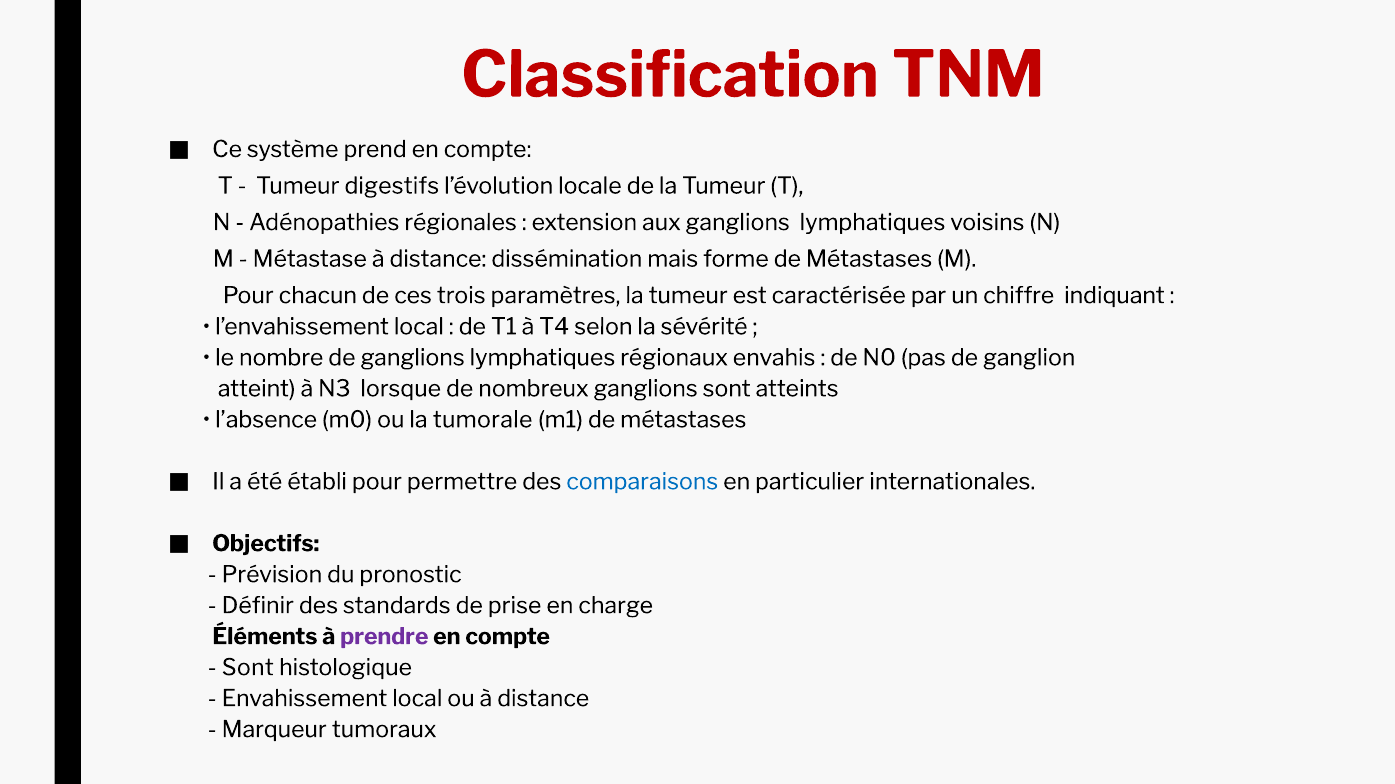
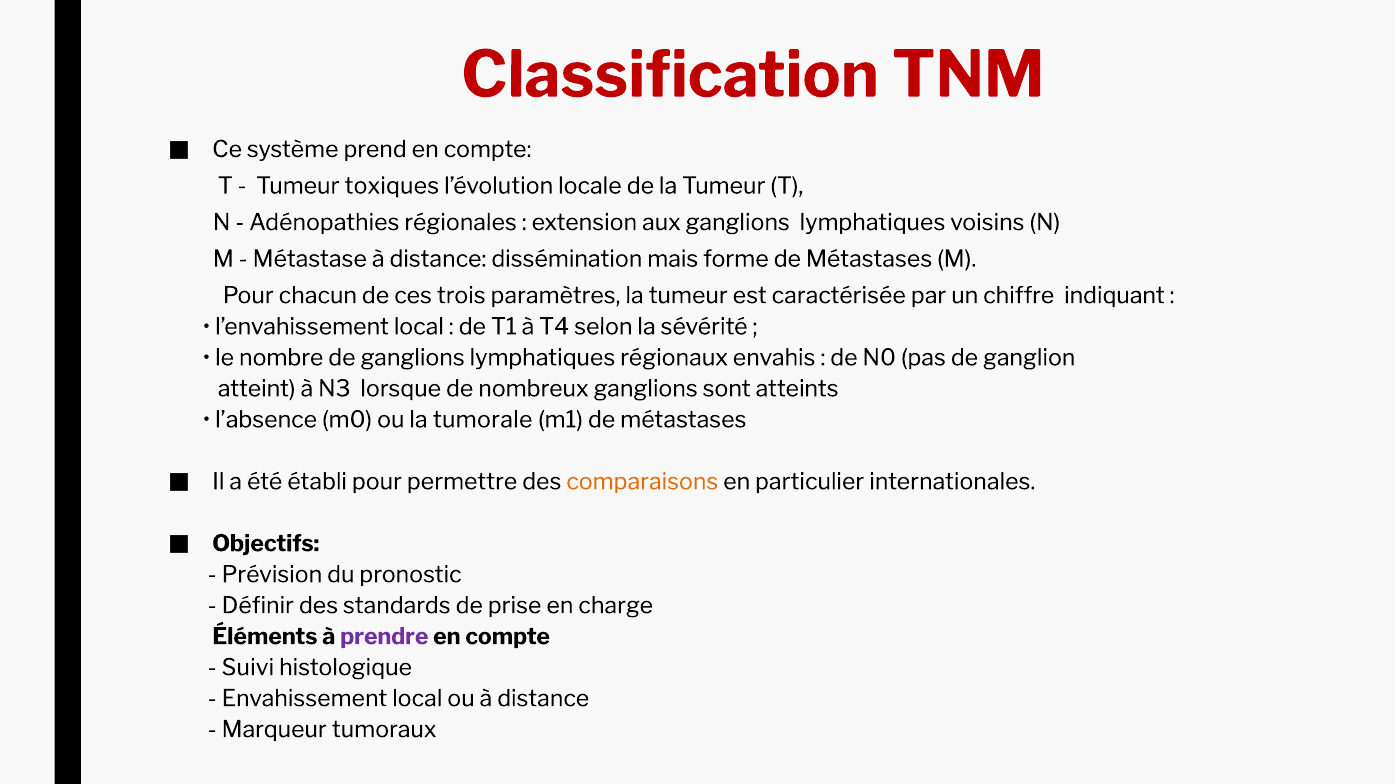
digestifs: digestifs -> toxiques (392, 186)
comparaisons colour: blue -> orange (642, 482)
Sont: Sont -> Suivi (248, 668)
